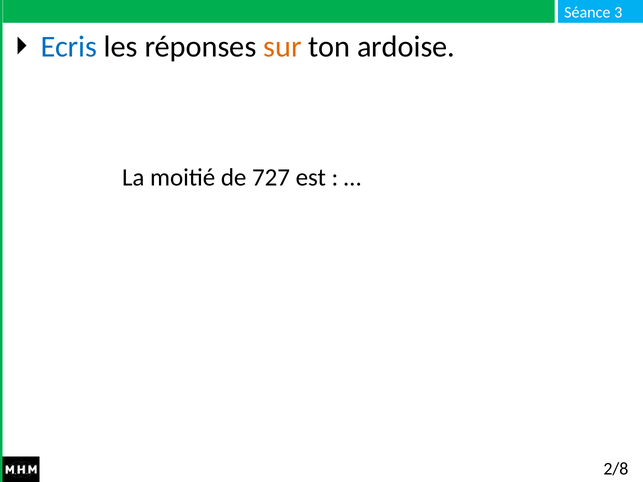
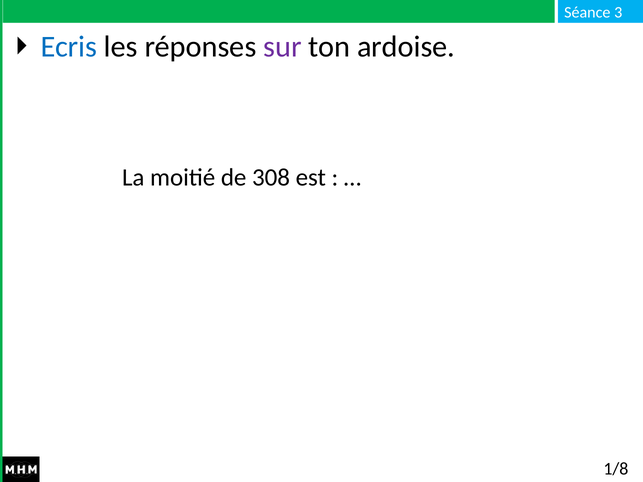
sur colour: orange -> purple (282, 47)
727: 727 -> 308 (271, 177)
2/8: 2/8 -> 1/8 (616, 469)
